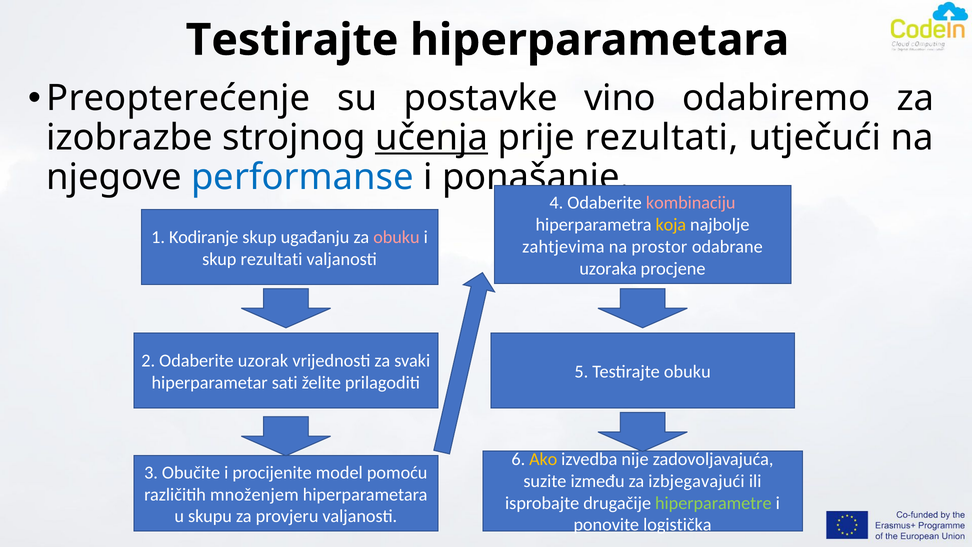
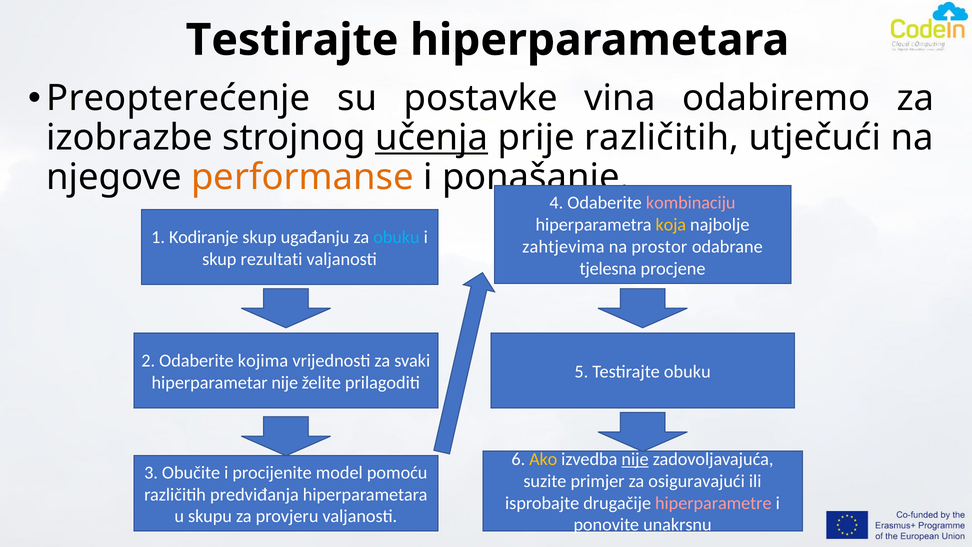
vino: vino -> vina (620, 98)
prije rezultati: rezultati -> različitih (662, 138)
performanse colour: blue -> orange (302, 177)
obuku colour: pink -> light blue (396, 237)
uzoraka: uzoraka -> tjelesna (608, 268)
uzorak: uzorak -> kojima (263, 361)
hiperparametar sati: sati -> nije (285, 383)
nije underline: none -> present (635, 459)
između: između -> primjer (598, 481)
izbjegavajući: izbjegavajući -> osiguravajući (697, 481)
množenjem: množenjem -> predviđanja (254, 494)
hiperparametre colour: light green -> pink (713, 503)
logistička: logistička -> unakrsnu (677, 525)
